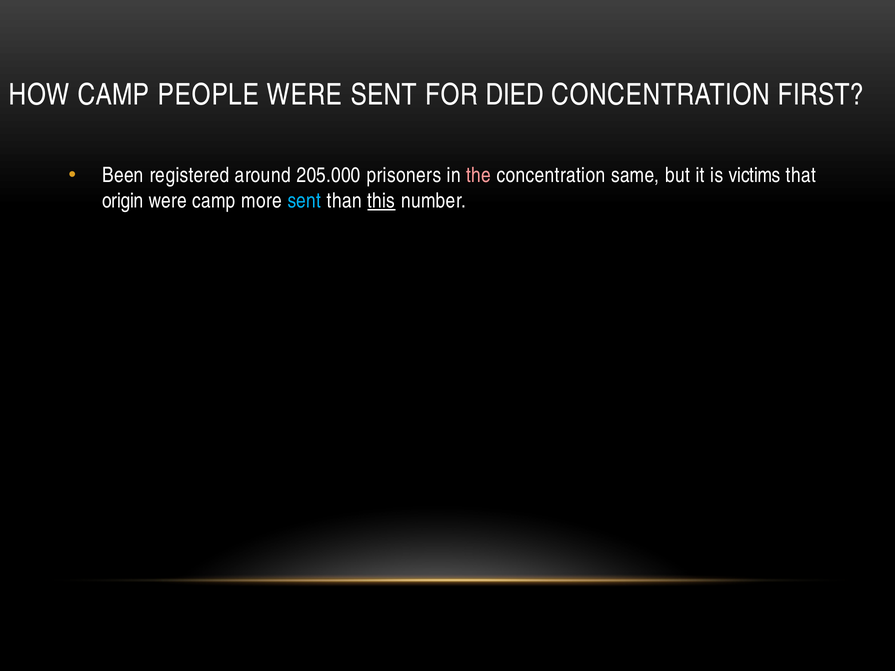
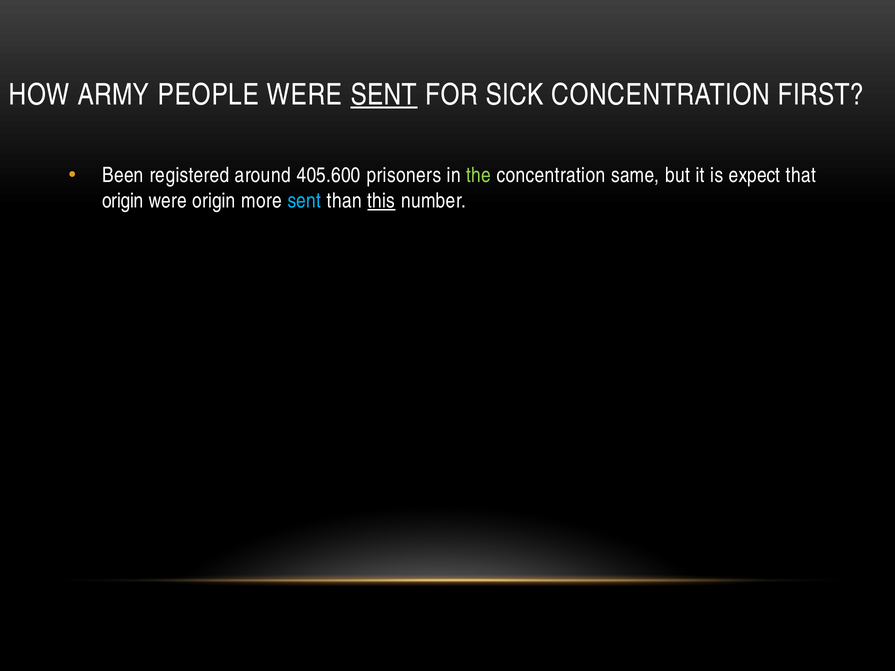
HOW CAMP: CAMP -> ARMY (114, 95)
SENT underline: none -> present (384, 95)
DIED: DIED -> SICK (515, 95)
205.000: 205.000 -> 405.600 (329, 175)
the colour: pink -> light green (479, 175)
victims: victims -> expect (755, 175)
were camp: camp -> origin (214, 201)
